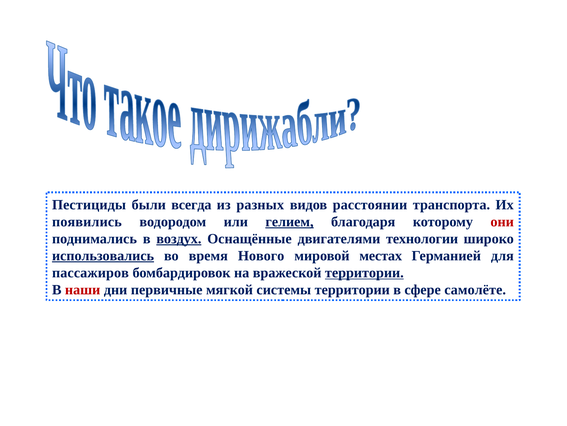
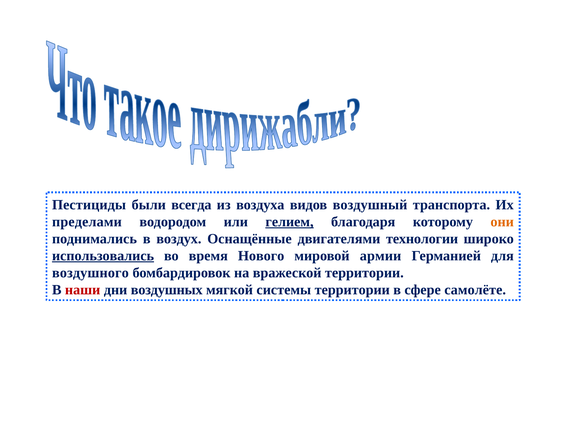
разных: разных -> воздуха (260, 204)
расстоянии: расстоянии -> воздушный (370, 204)
появились: появились -> пределами (87, 221)
они colour: red -> orange (502, 221)
воздух underline: present -> none (179, 238)
местах: местах -> армии (381, 255)
пассажиров: пассажиров -> воздушного (90, 272)
территории underline: present -> none (364, 272)
первичные: первичные -> воздушных (167, 289)
